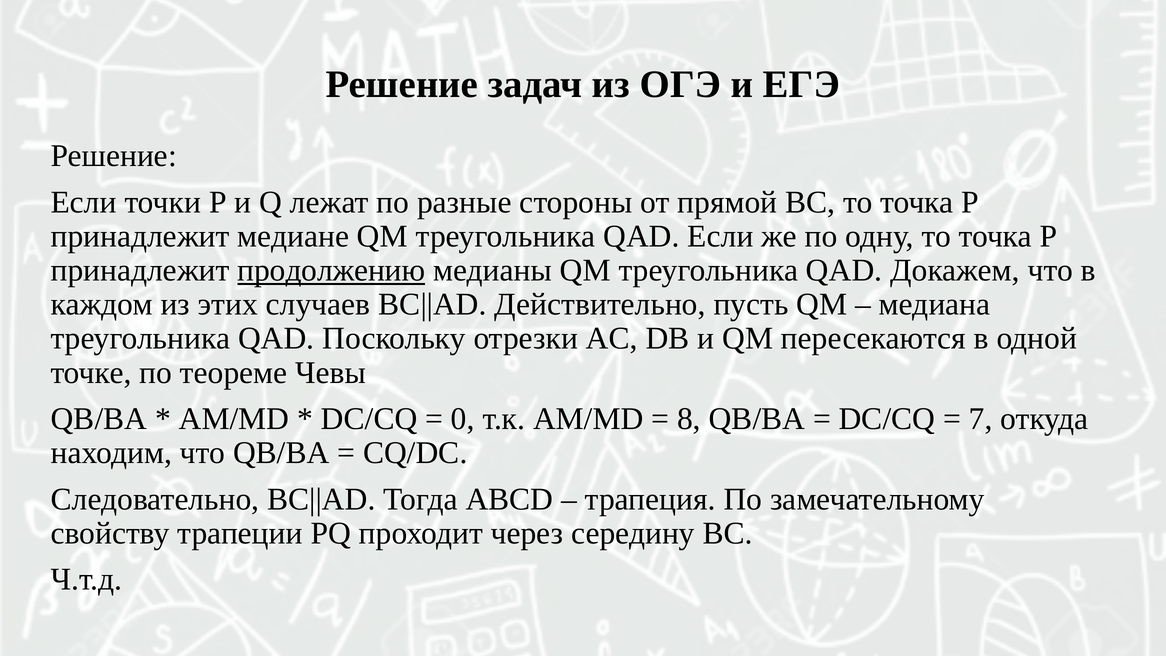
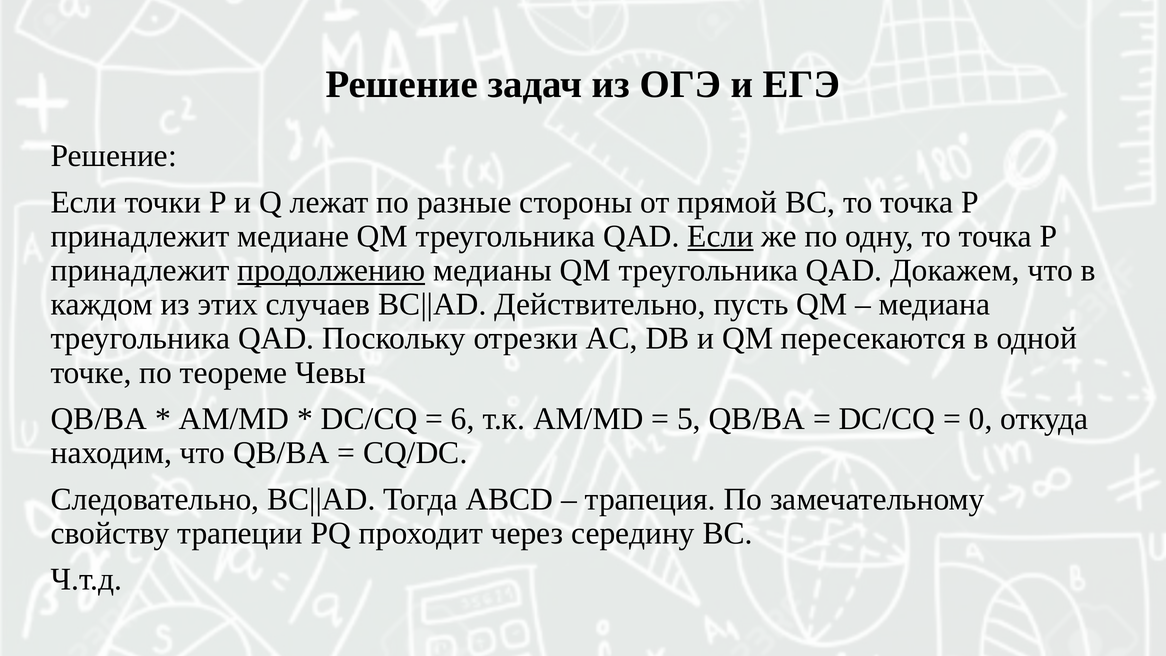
Если underline: none -> present (720, 236)
0: 0 -> 6 (463, 419)
8: 8 -> 5 (689, 419)
7: 7 -> 0 (981, 419)
